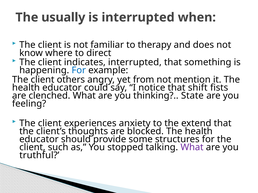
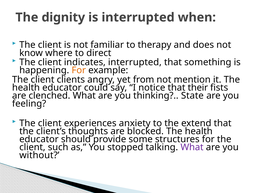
usually: usually -> dignity (63, 17)
For colour: blue -> orange (79, 70)
others: others -> clients (71, 80)
shift: shift -> their (198, 88)
truthful: truthful -> without (39, 156)
